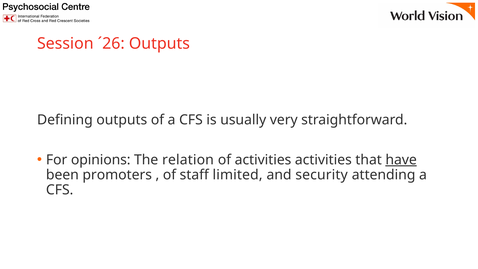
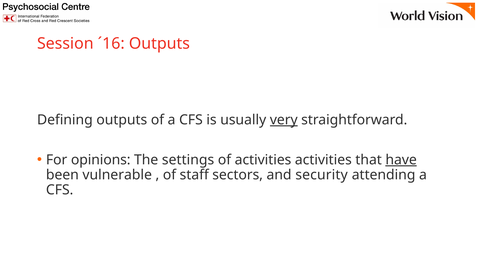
´26: ´26 -> ´16 (111, 44)
very underline: none -> present (284, 120)
relation: relation -> settings (188, 160)
promoters: promoters -> vulnerable (117, 175)
limited: limited -> sectors (238, 175)
